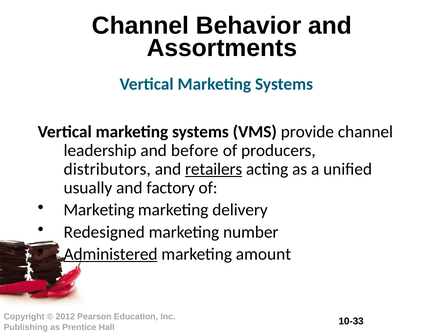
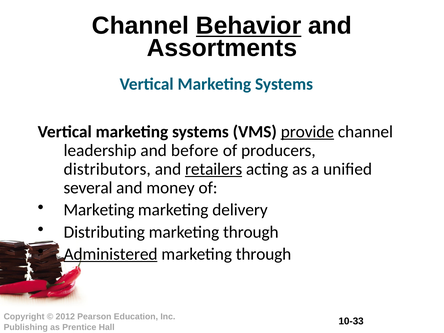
Behavior underline: none -> present (249, 26)
provide underline: none -> present (307, 132)
usually: usually -> several (88, 188)
factory: factory -> money (171, 188)
Redesigned: Redesigned -> Distributing (104, 232)
number: number -> through (251, 232)
amount: amount -> through (264, 254)
